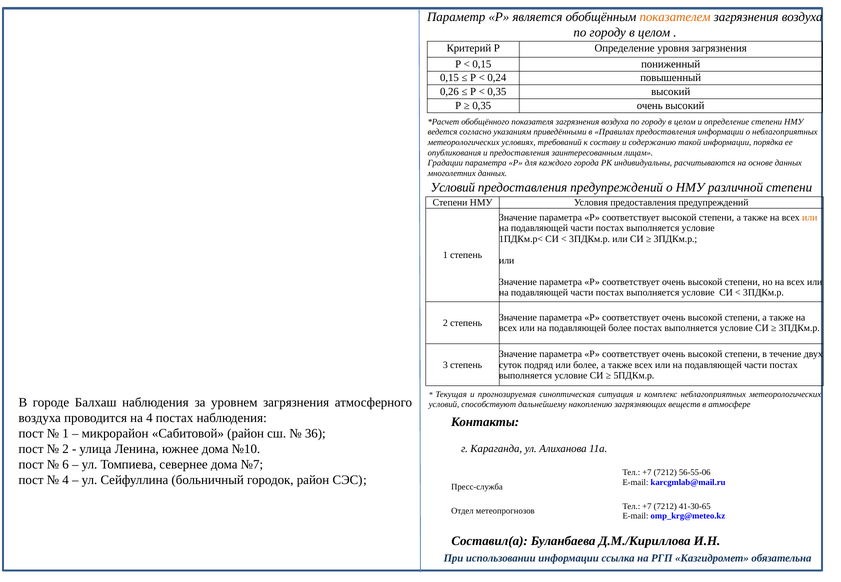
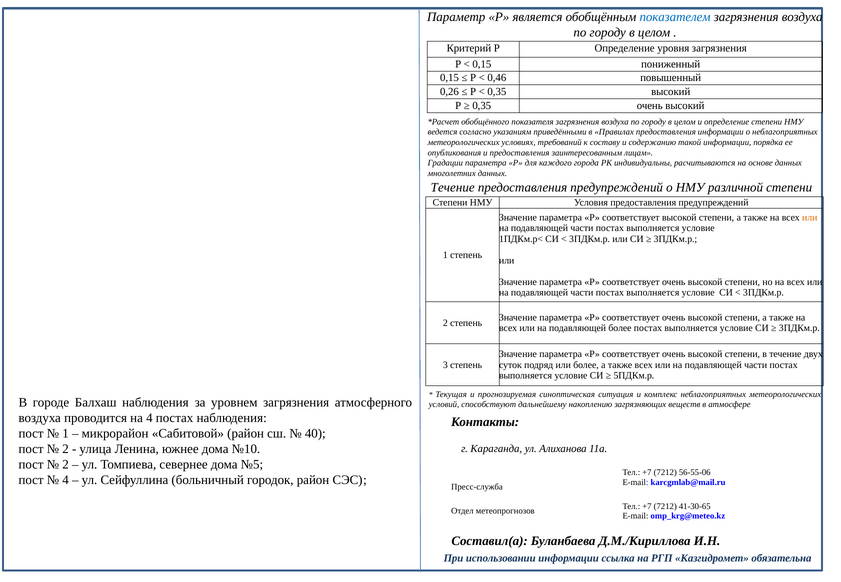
показателем colour: orange -> blue (675, 17)
0,24: 0,24 -> 0,46 (497, 78)
Условий: Условий -> Течение (453, 187)
36: 36 -> 40 (315, 434)
6: 6 -> 2 (66, 465)
№7: №7 -> №5 (252, 465)
